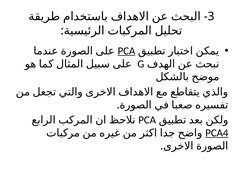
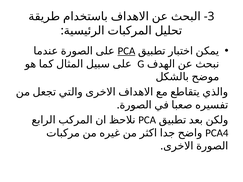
PCA4 underline: present -> none (217, 133)
